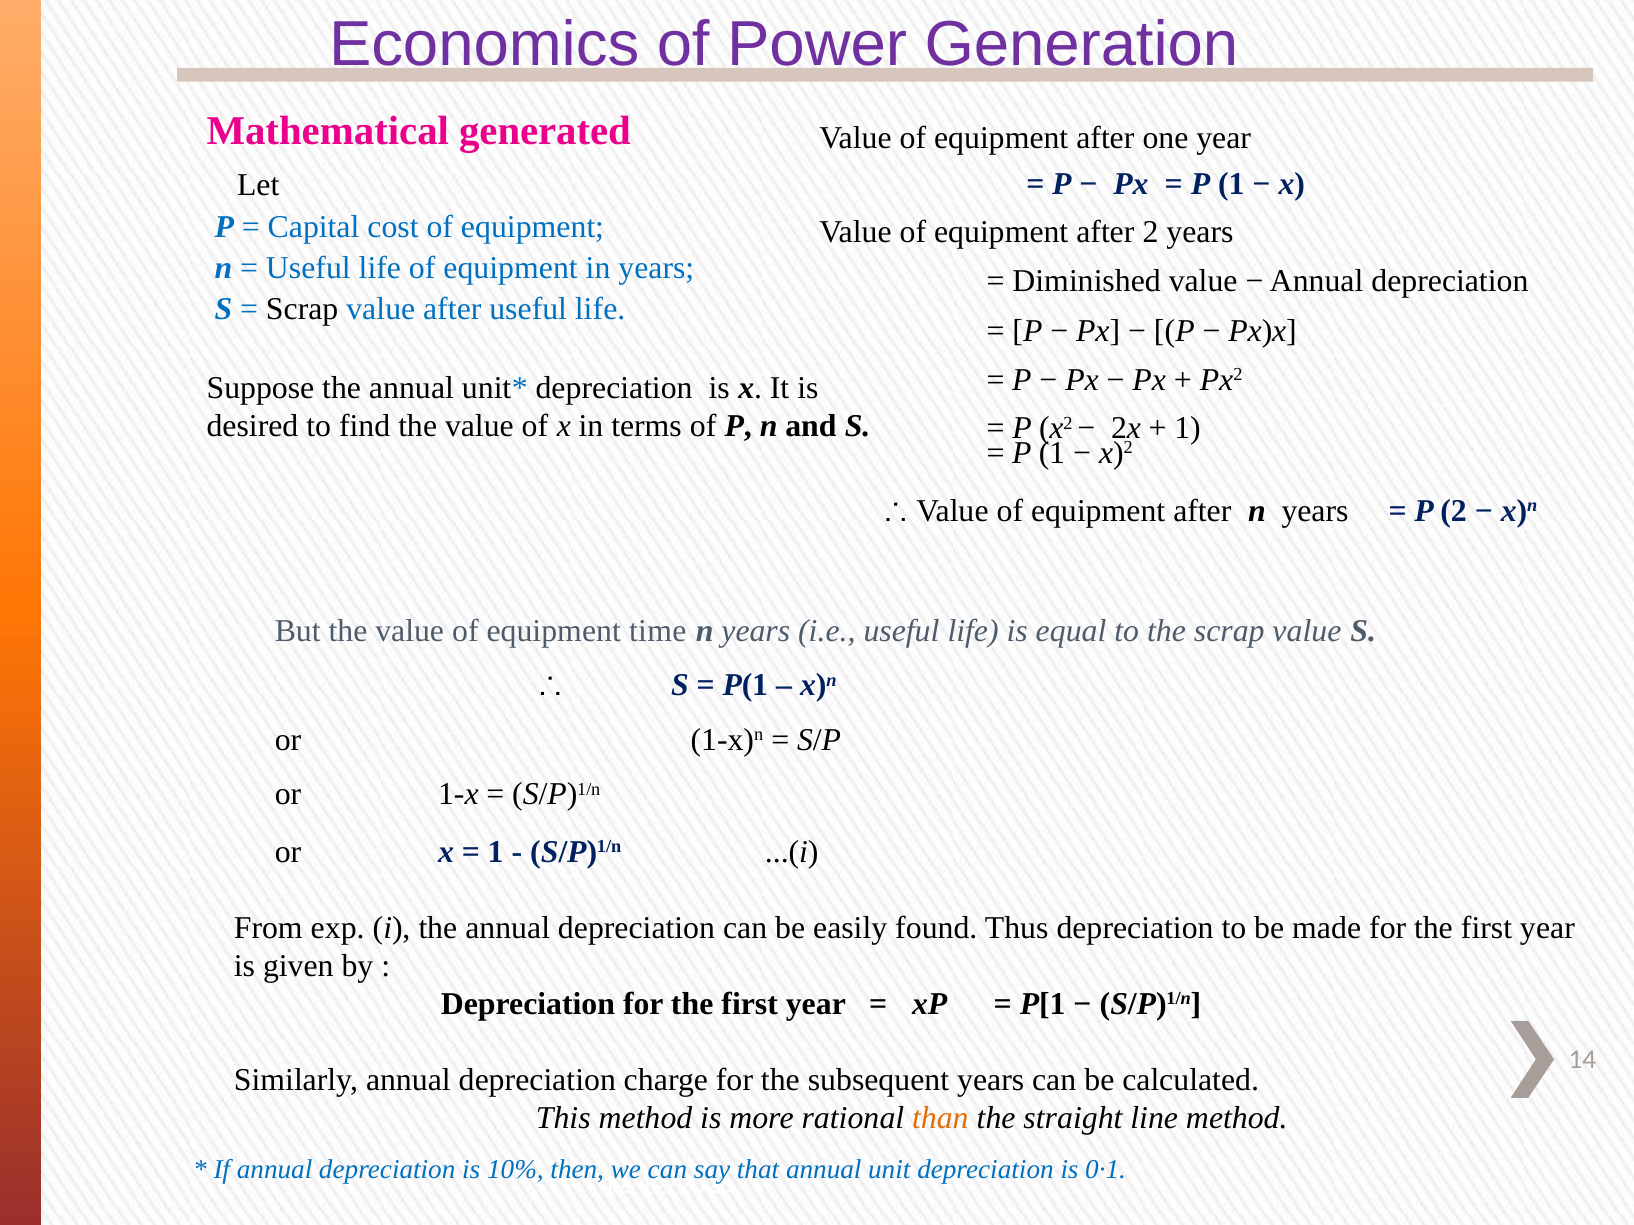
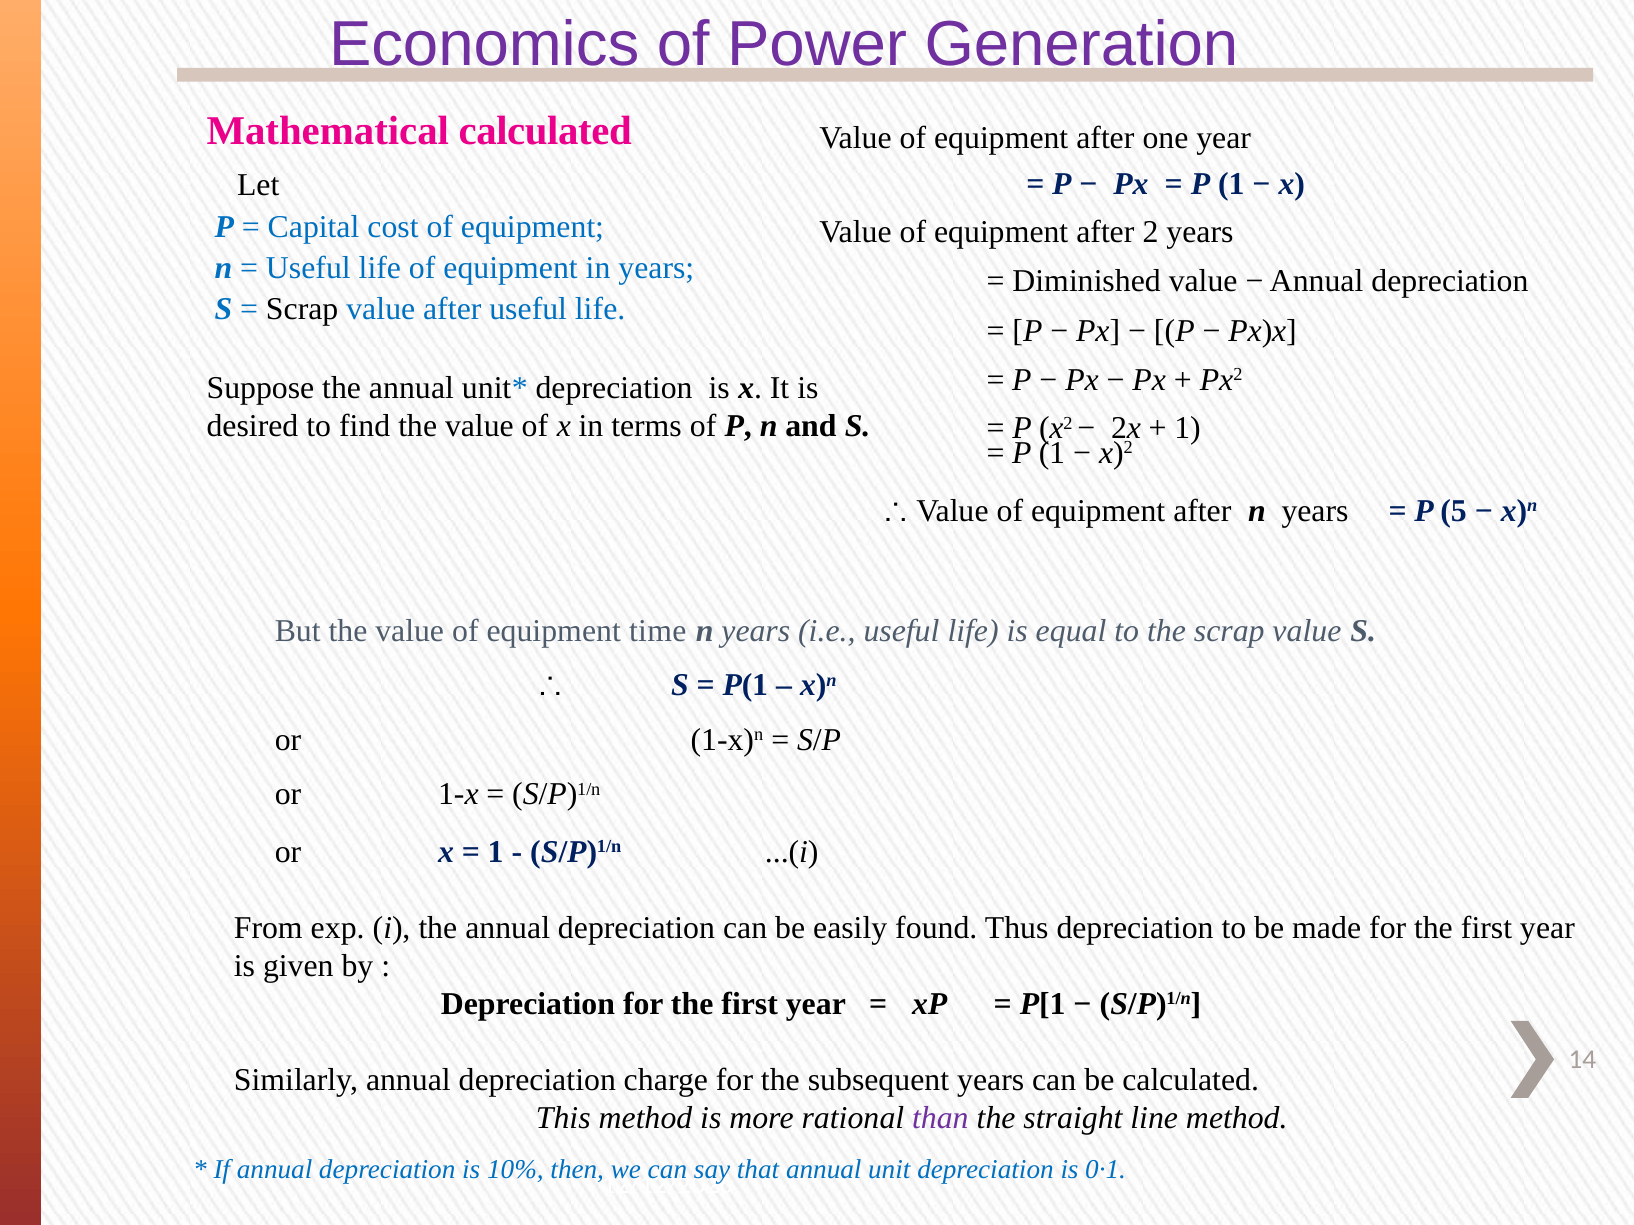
Mathematical generated: generated -> calculated (545, 131)
P 2: 2 -> 5 (1454, 511)
than colour: orange -> purple (940, 1119)
